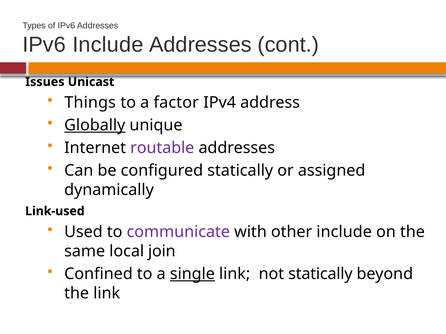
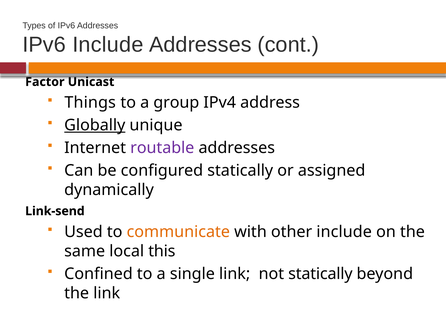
Issues: Issues -> Factor (45, 82)
factor: factor -> group (176, 103)
Link-used: Link-used -> Link-send (55, 211)
communicate colour: purple -> orange (178, 232)
join: join -> this (162, 251)
single underline: present -> none (192, 274)
